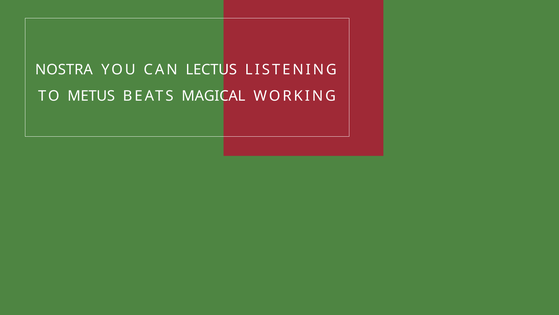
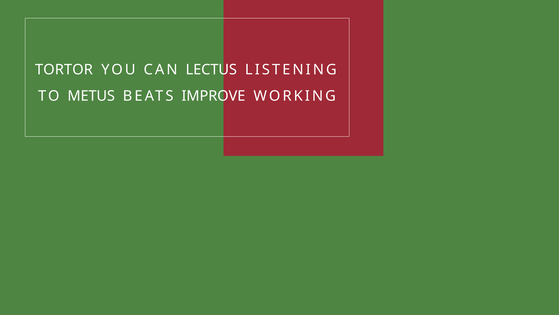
NOSTRA: NOSTRA -> TORTOR (64, 70)
MAGICAL: MAGICAL -> IMPROVE (213, 96)
